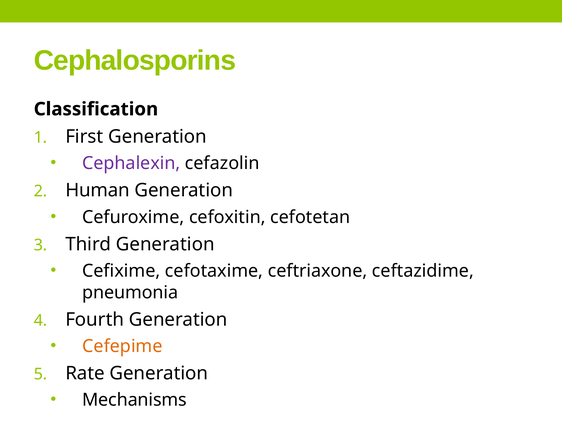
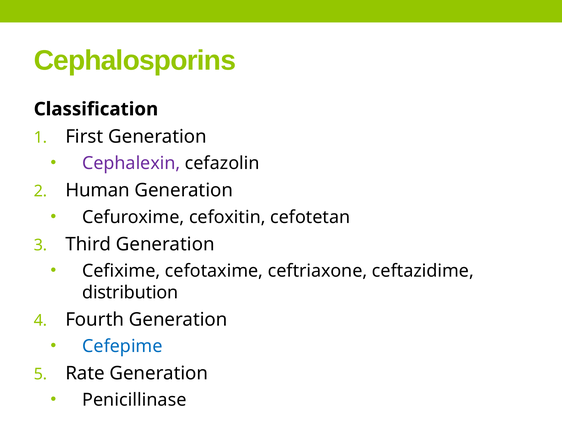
pneumonia: pneumonia -> distribution (130, 292)
Cefepime colour: orange -> blue (122, 346)
Mechanisms: Mechanisms -> Penicillinase (134, 399)
